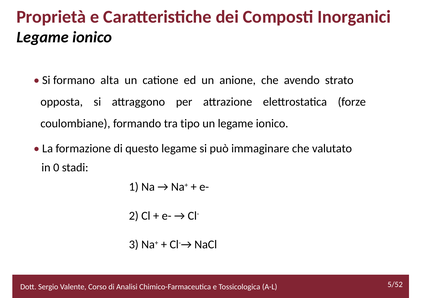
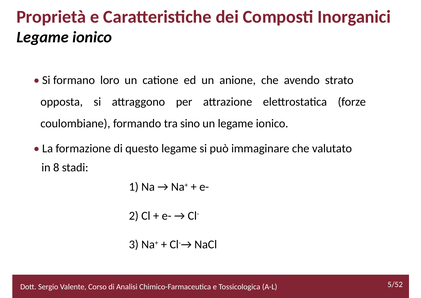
alta: alta -> loro (110, 80)
tipo: tipo -> sino (190, 123)
0: 0 -> 8 (56, 167)
